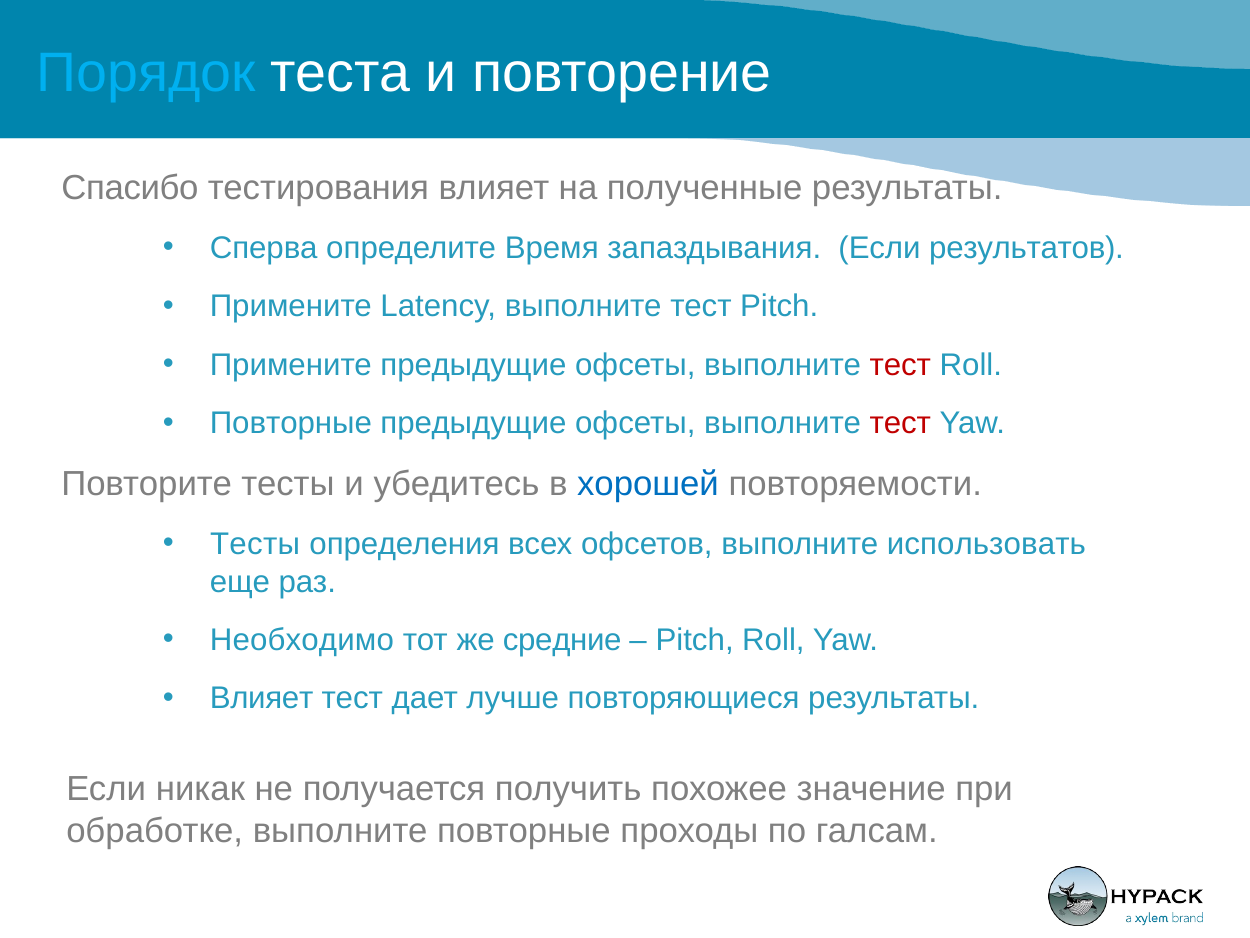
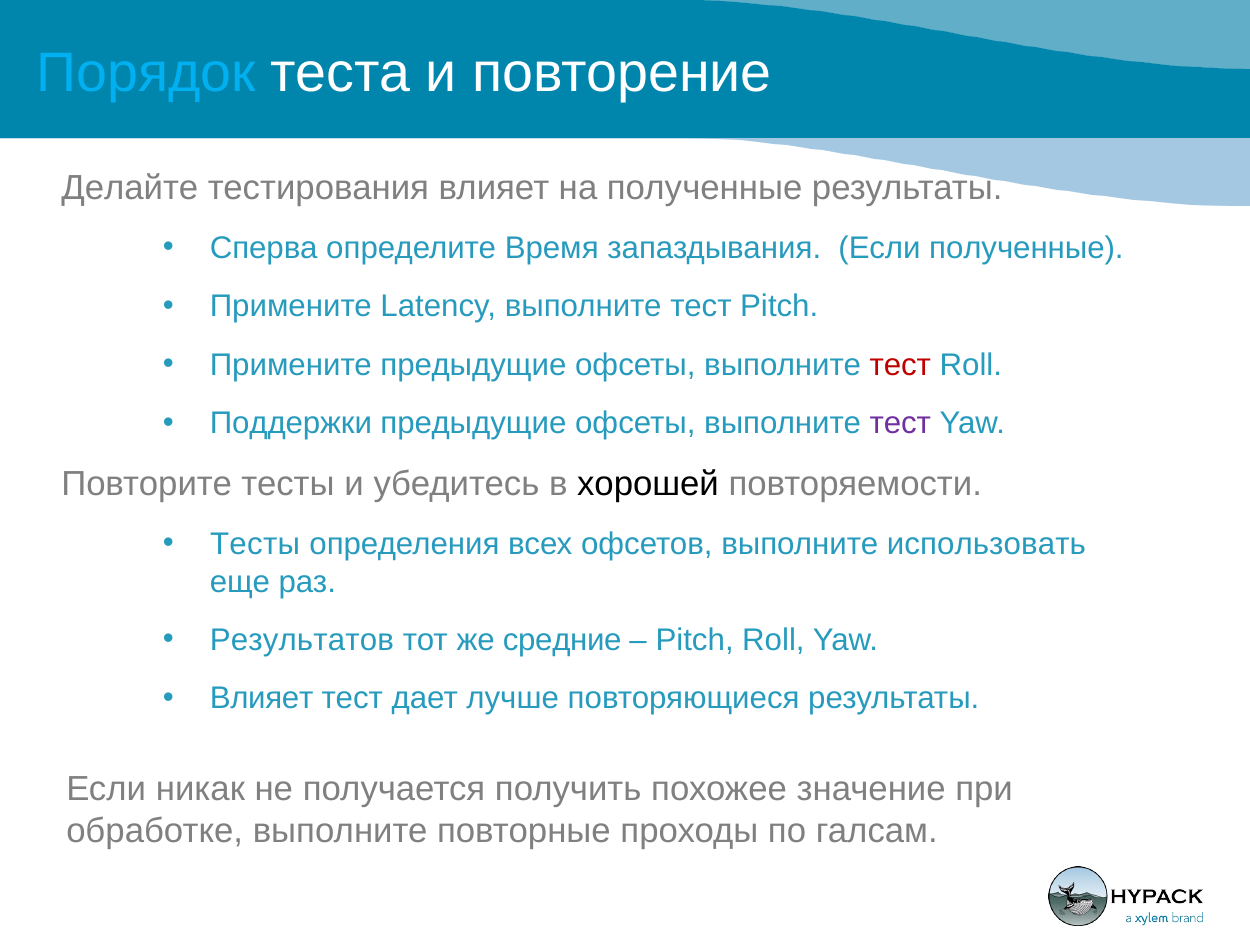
Спасибо: Спасибо -> Делайте (130, 188)
Если результатов: результатов -> полученные (1026, 248)
Повторные: Повторные -> Поддержки (291, 423)
тест colour: red -> purple (900, 423)
хорошей colour: blue -> black (648, 484)
Необходимо: Необходимо -> Результатов (302, 640)
